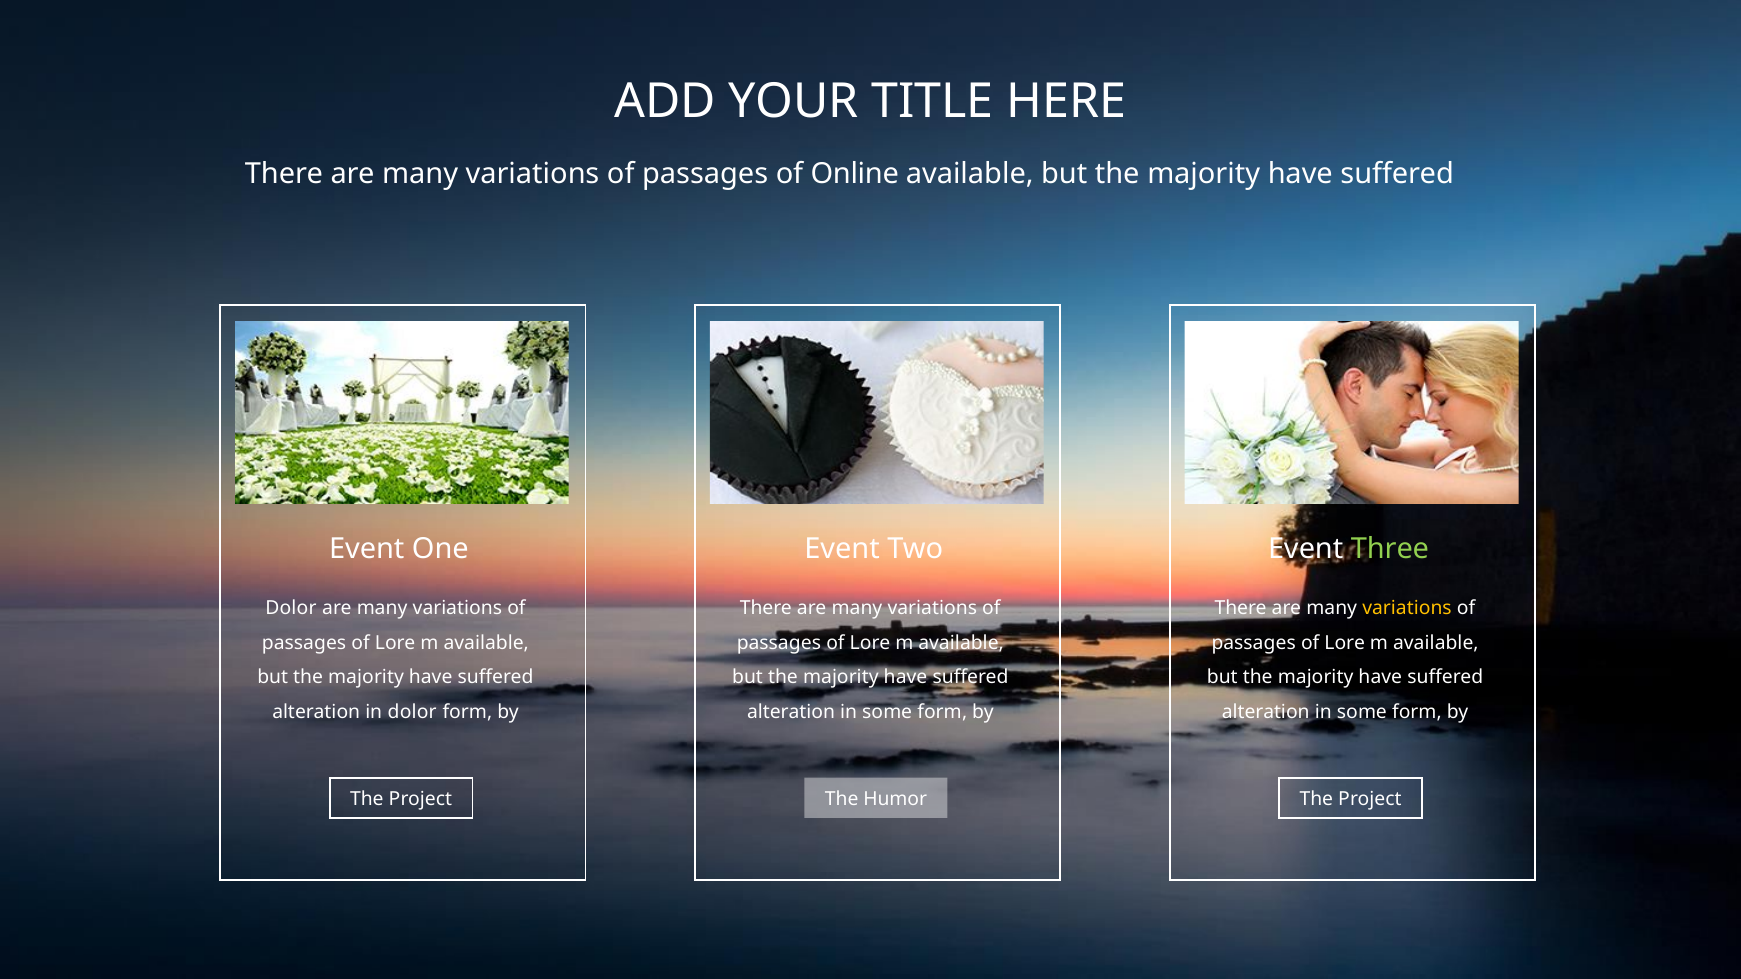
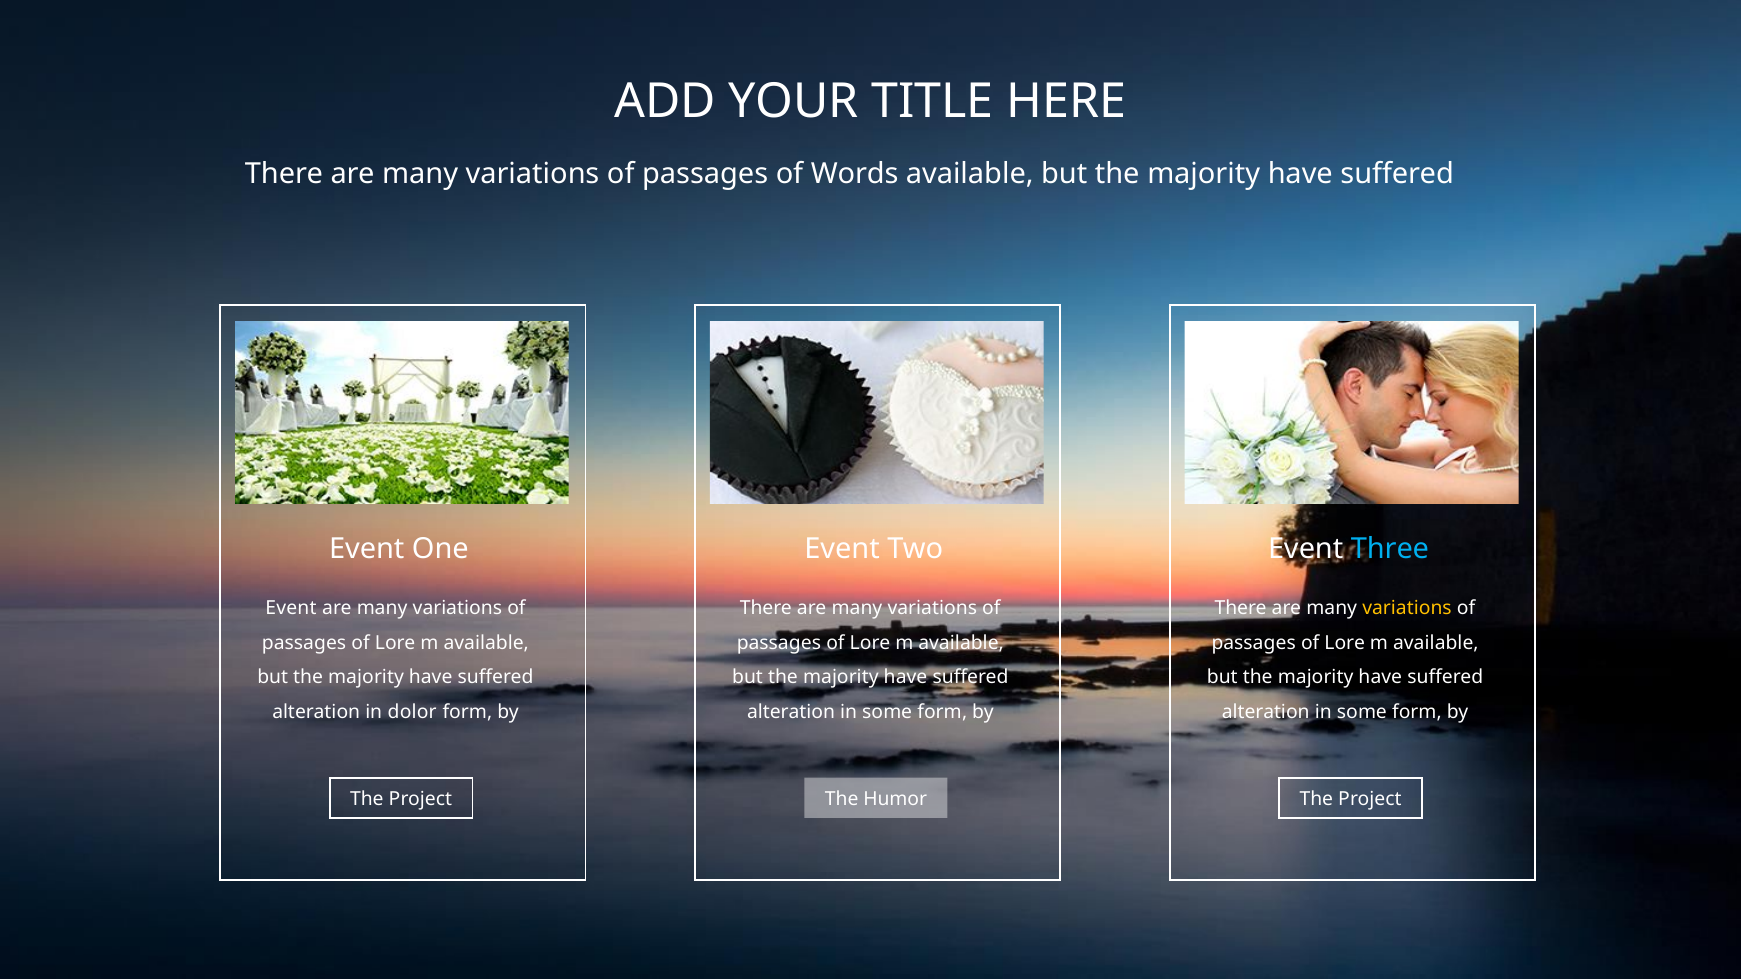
Online: Online -> Words (855, 174)
Three colour: light green -> light blue (1390, 549)
Dolor: Dolor -> Event (291, 608)
